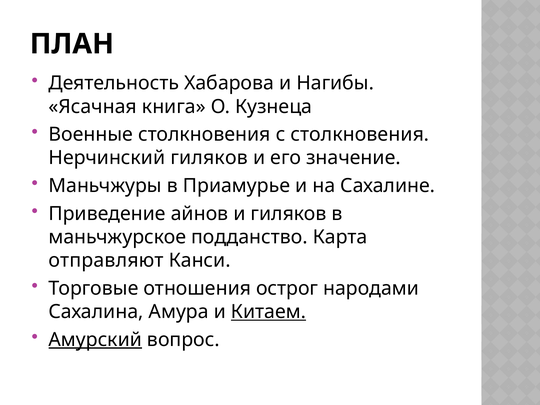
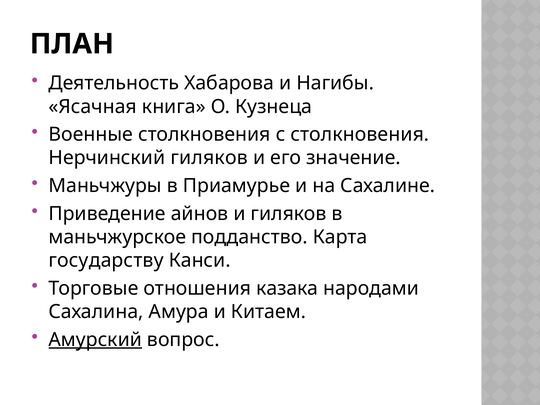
отправляют: отправляют -> государству (106, 260)
острог: острог -> казака (287, 288)
Китаем underline: present -> none (268, 312)
